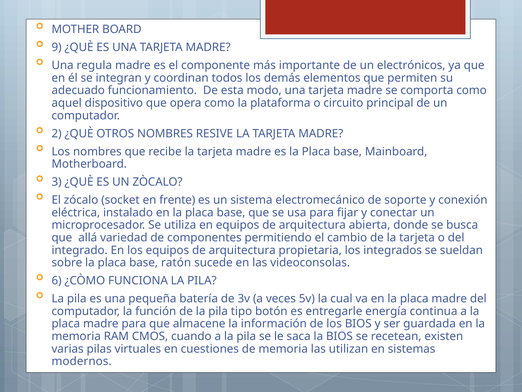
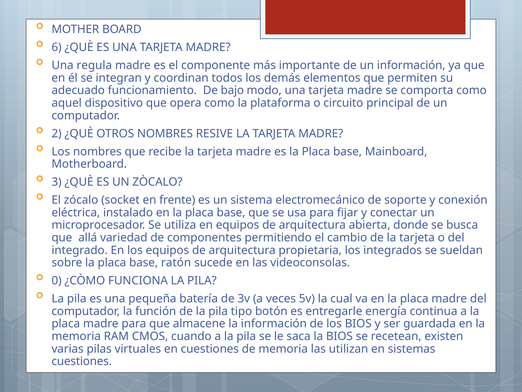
9: 9 -> 6 (57, 47)
un electrónicos: electrónicos -> información (411, 65)
esta: esta -> bajo (232, 90)
6: 6 -> 0 (57, 280)
modernos: modernos -> cuestiones (82, 361)
